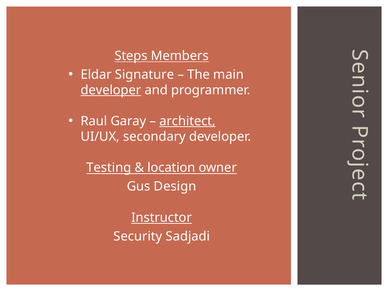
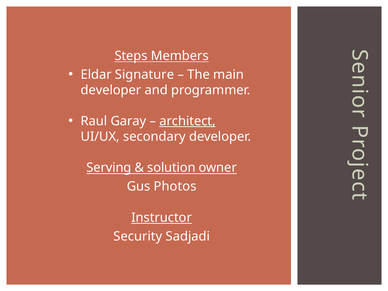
developer underline: present -> none (111, 90)
Testing: Testing -> Serving (109, 168)
location: location -> solution (171, 168)
Design: Design -> Photos (175, 186)
